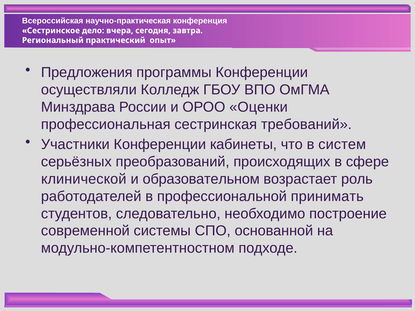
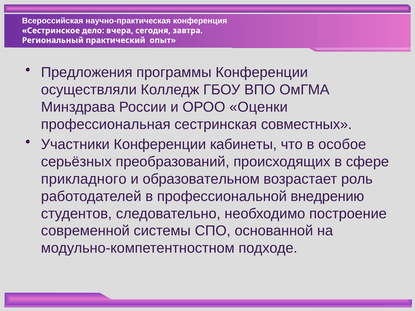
требований: требований -> совместных (306, 124)
систем: систем -> особое (342, 145)
клинической: клинической -> прикладного (84, 179)
принимать: принимать -> внедрению (327, 196)
